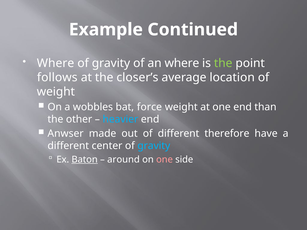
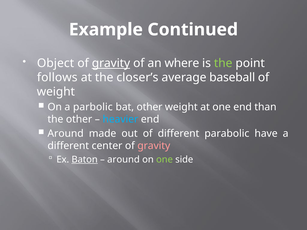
Where: Where -> Object (56, 63)
gravity underline: none -> present (111, 63)
location: location -> baseball (232, 78)
wobbles: wobbles -> parbolic (93, 107)
bat force: force -> other (150, 107)
Anwser: Anwser -> Around (66, 134)
therefore: therefore -> parabolic (227, 134)
gravity colour: light blue -> pink (154, 146)
one colour: pink -> light green (165, 160)
